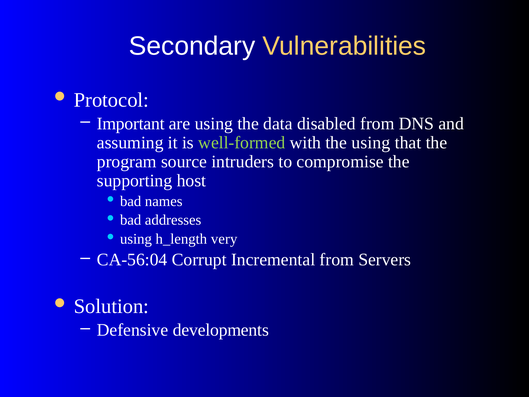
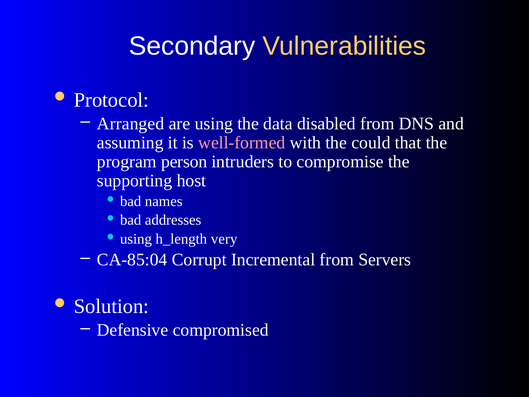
Important: Important -> Arranged (131, 124)
well-formed colour: light green -> pink (242, 143)
the using: using -> could (371, 143)
source: source -> person (184, 162)
CA-56:04: CA-56:04 -> CA-85:04 (132, 260)
developments: developments -> compromised (221, 330)
